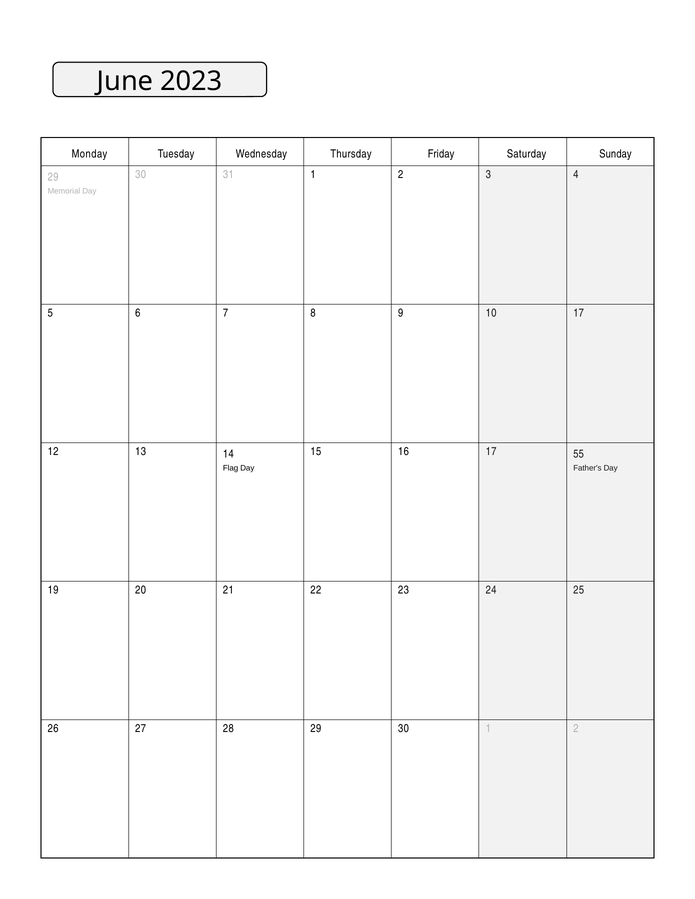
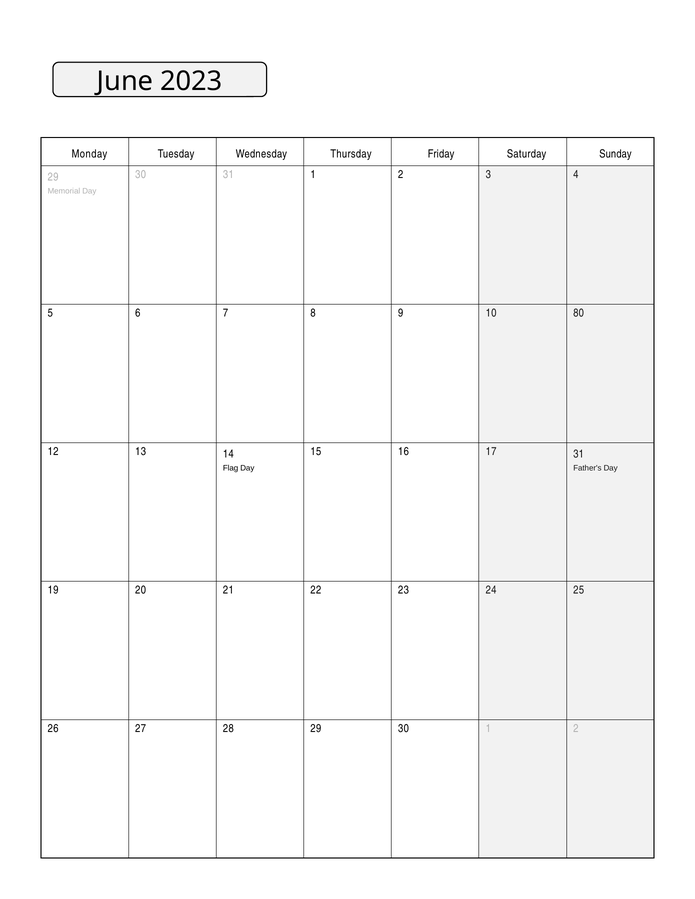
10 17: 17 -> 80 (579, 313)
17 55: 55 -> 31 (579, 454)
